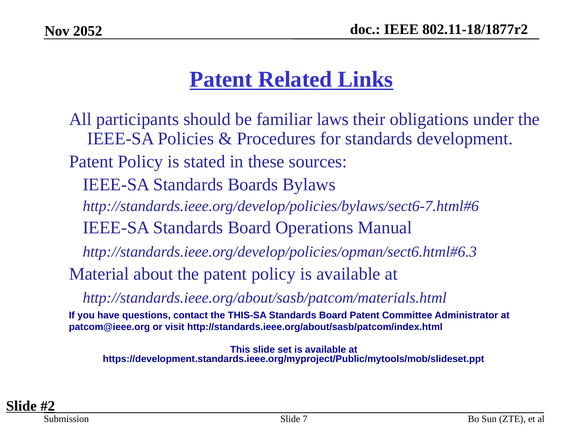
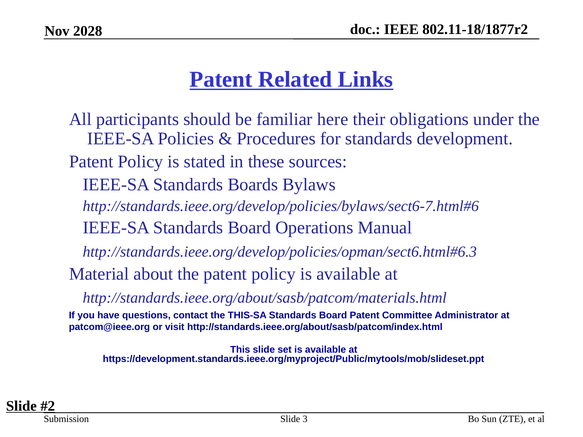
2052: 2052 -> 2028 (88, 31)
laws: laws -> here (333, 119)
7: 7 -> 3 (305, 419)
